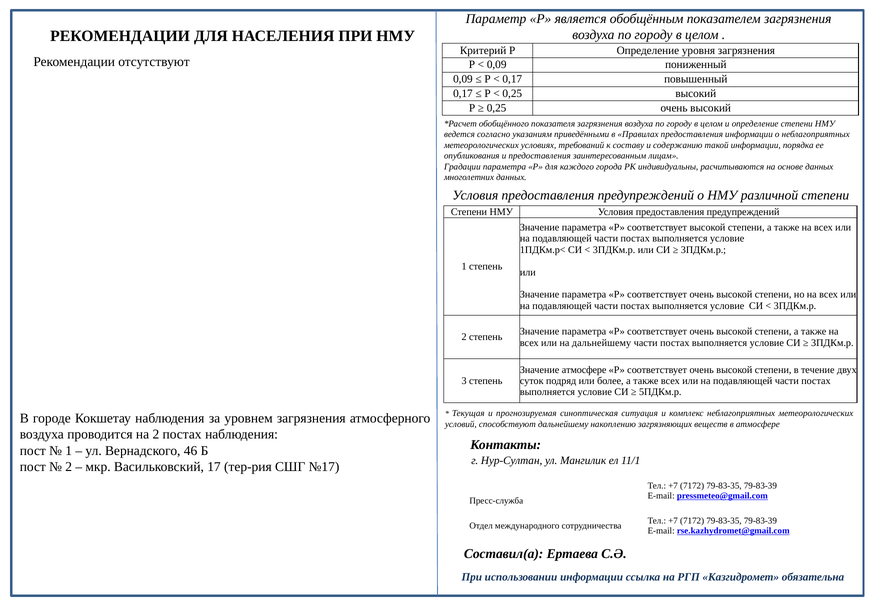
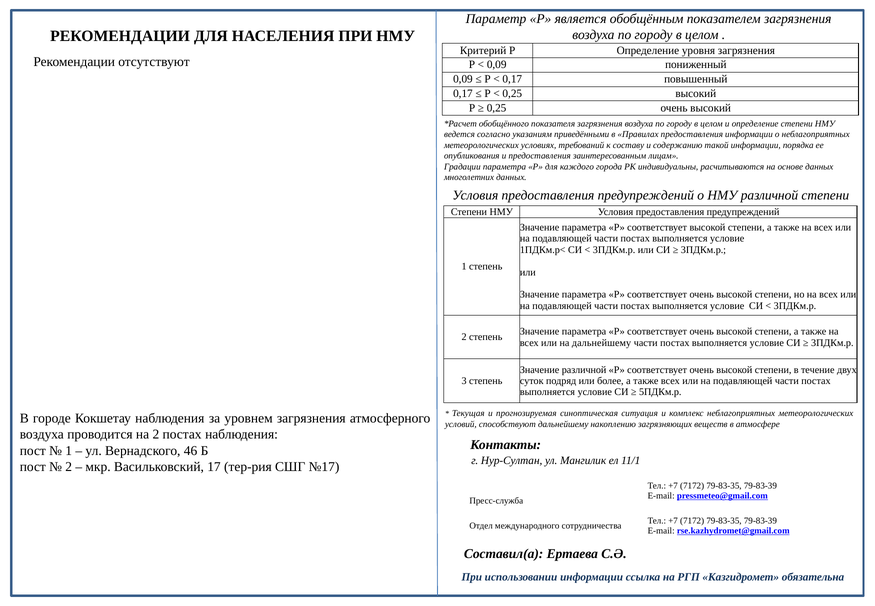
Значение атмосфере: атмосфере -> различной (584, 370)
